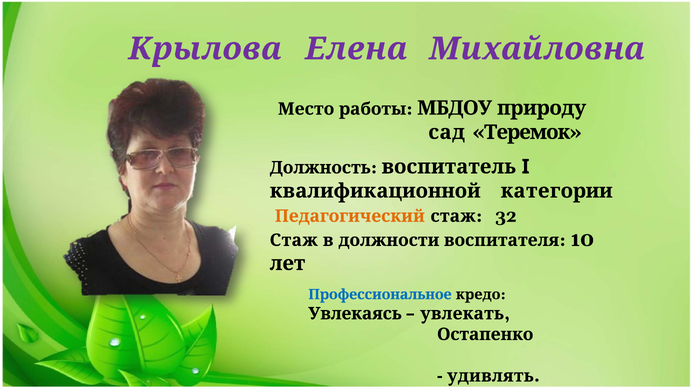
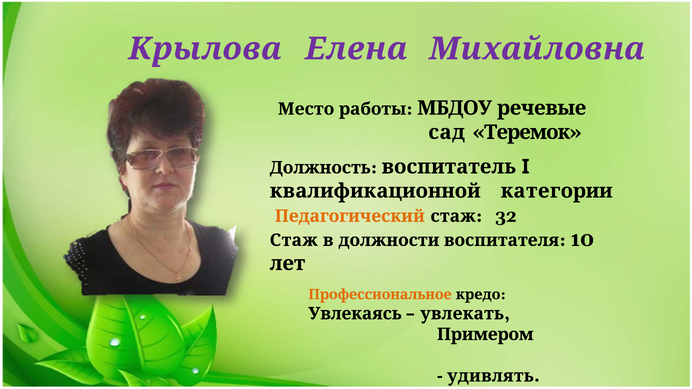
природу: природу -> речевые (542, 108)
Профессиональное colour: blue -> orange (380, 295)
Остапенко: Остапенко -> Примером (485, 335)
